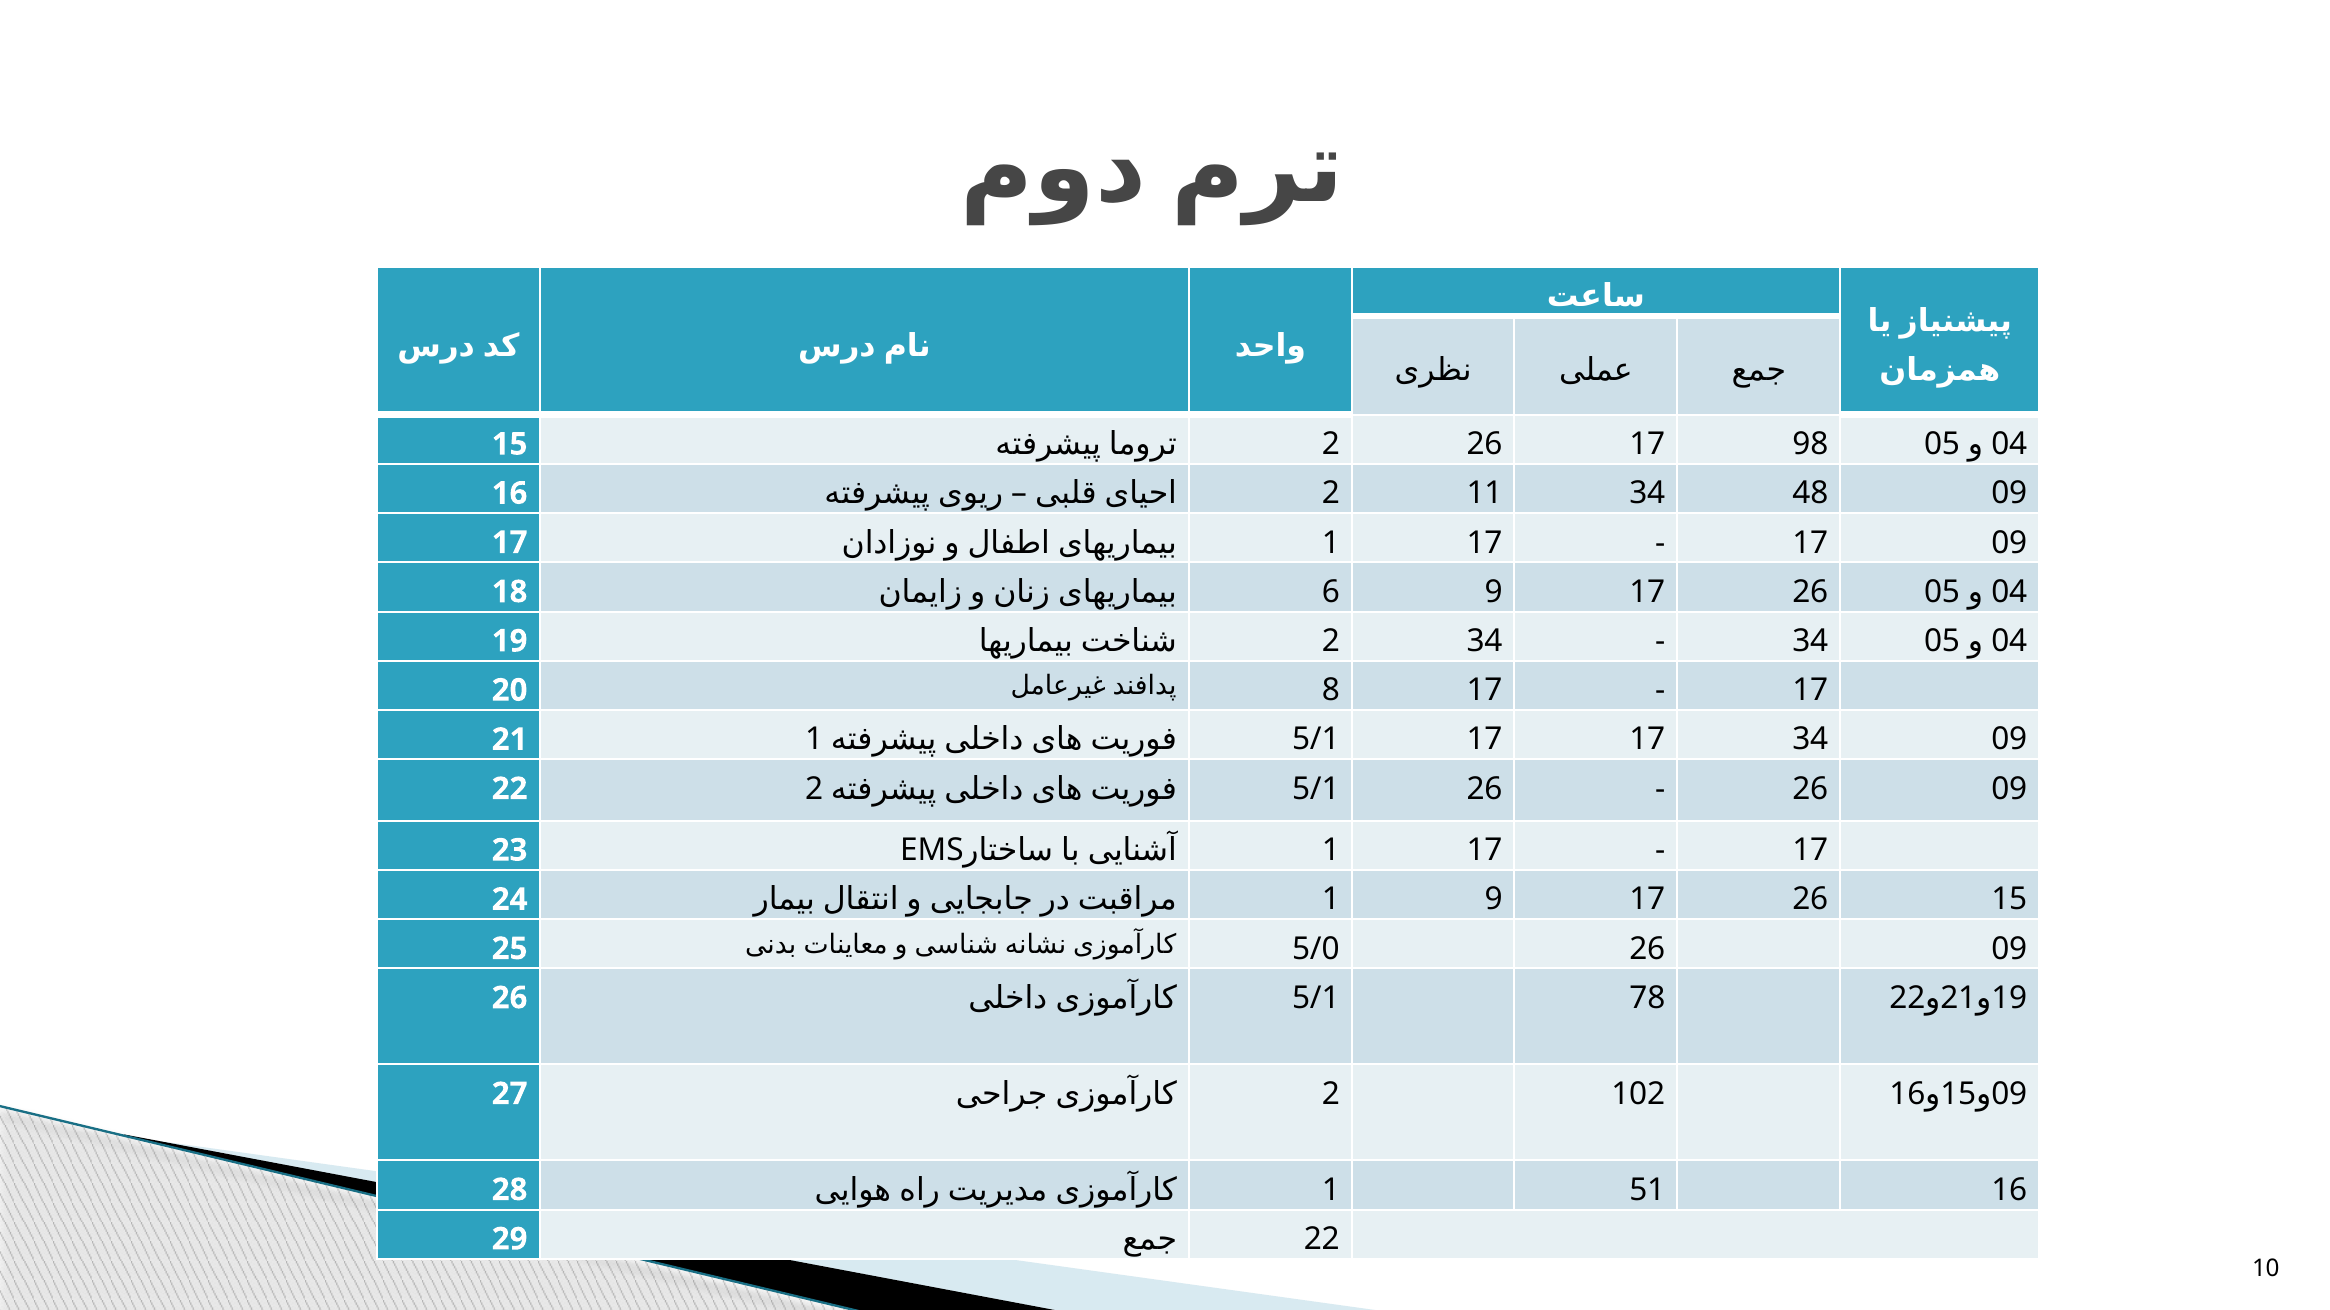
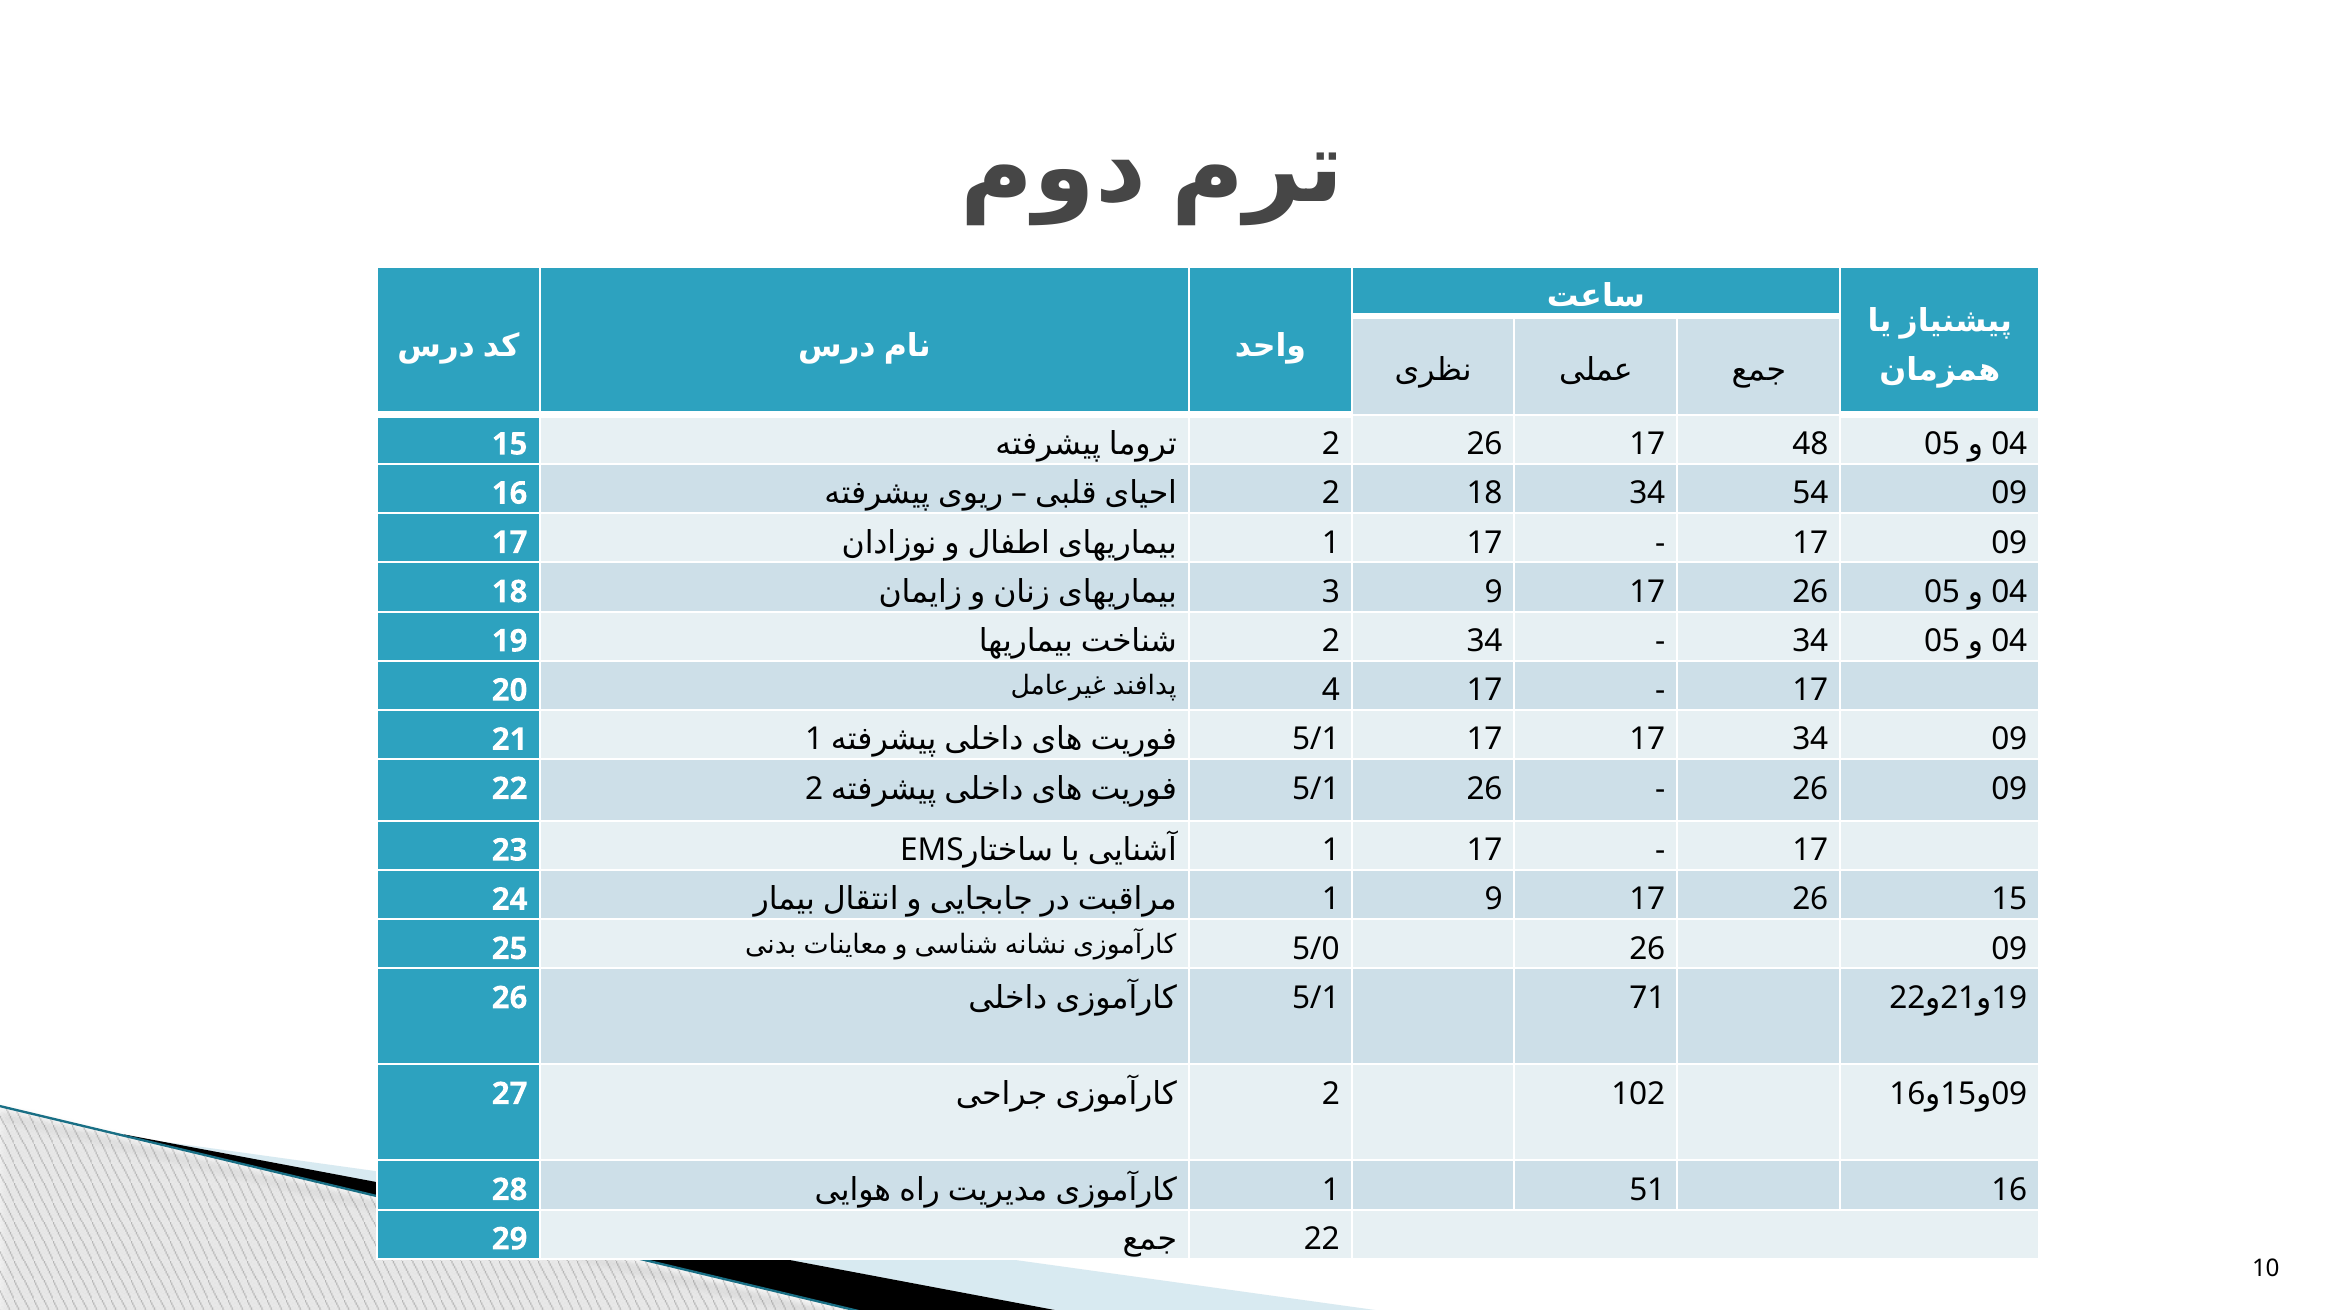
98: 98 -> 48 (1810, 444)
2 11: 11 -> 18 (1485, 494)
48: 48 -> 54 (1810, 494)
6: 6 -> 3 (1331, 592)
8: 8 -> 4 (1331, 691)
78: 78 -> 71 (1647, 998)
